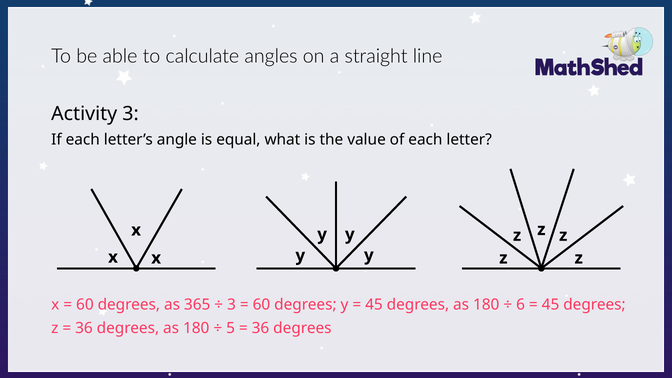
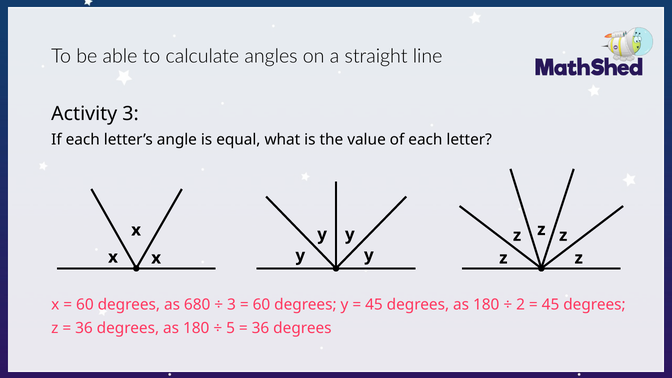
365: 365 -> 680 (197, 305)
6: 6 -> 2 (521, 305)
